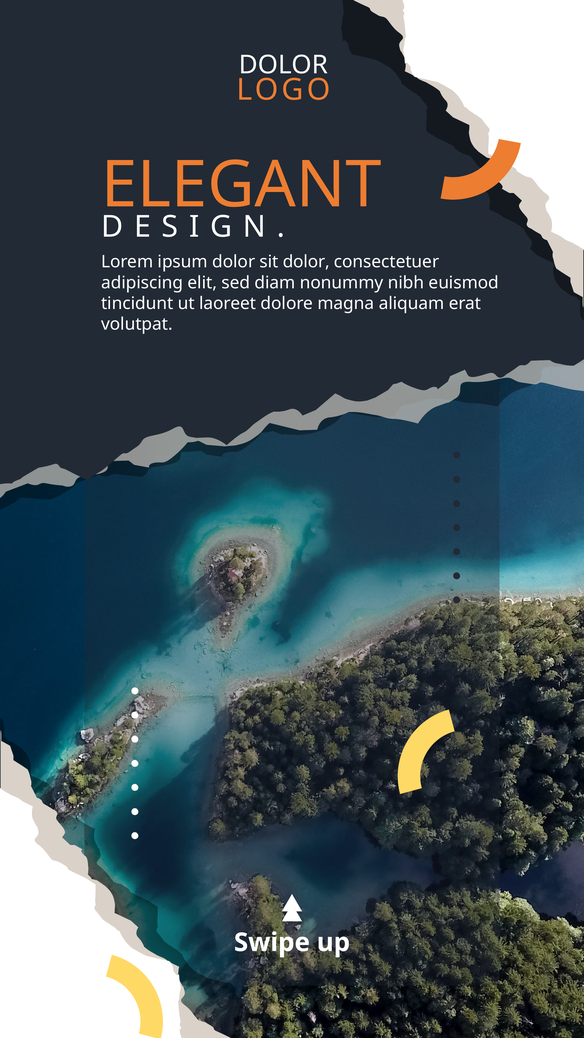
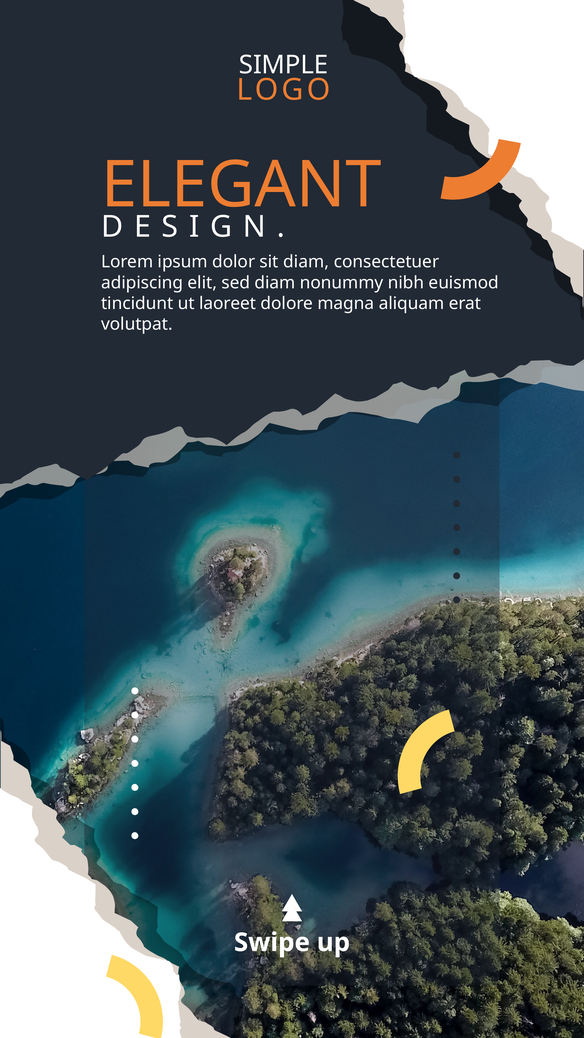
DOLOR: DOLOR -> SIMPLE (284, 65)
sit dolor: dolor -> diam (306, 262)
